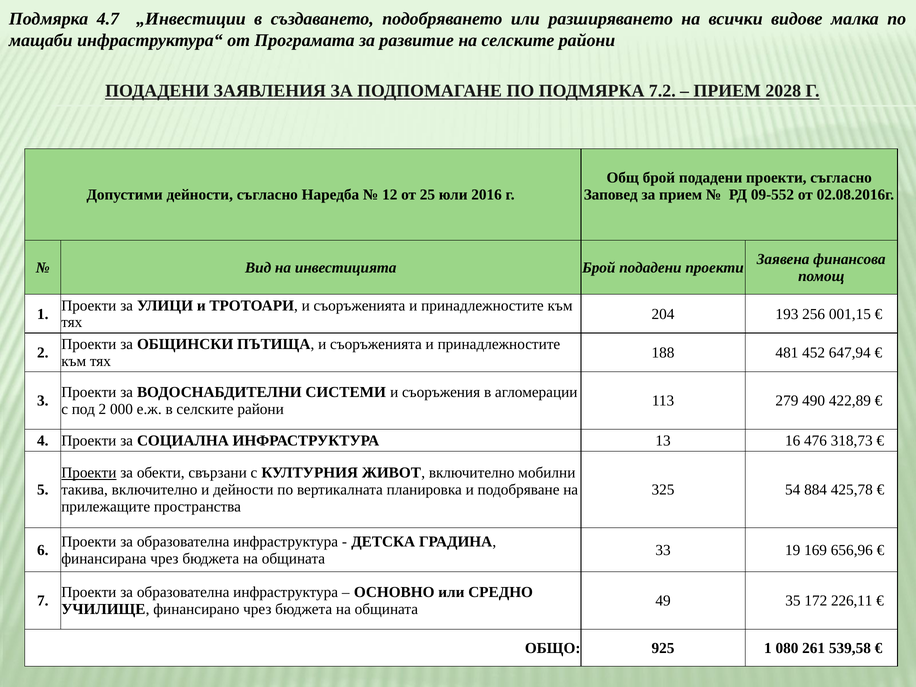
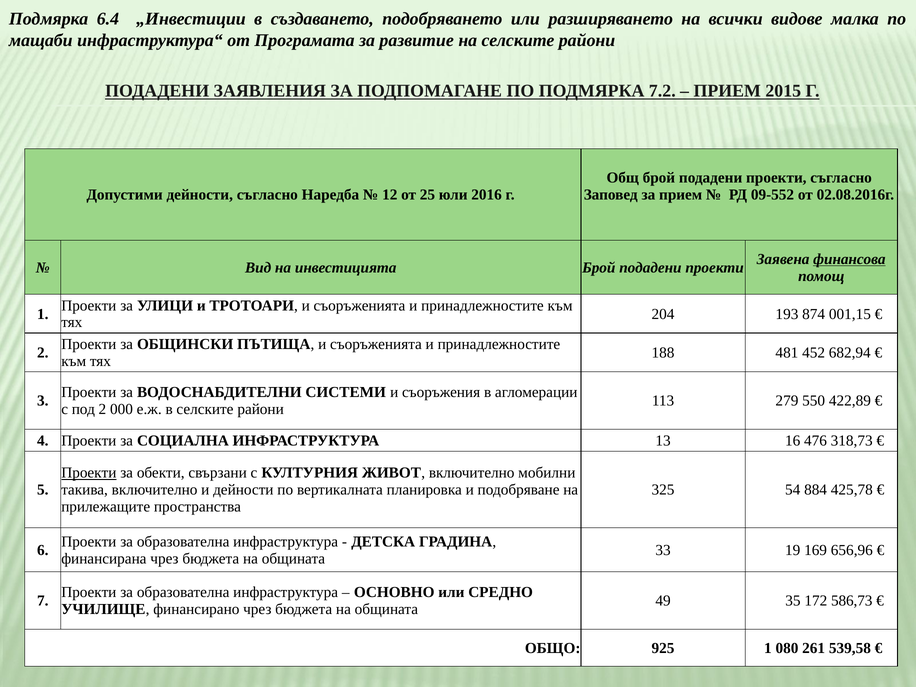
4.7: 4.7 -> 6.4 (108, 19)
2028: 2028 -> 2015 (783, 91)
финансова underline: none -> present (849, 259)
256: 256 -> 874 (814, 314)
647,94: 647,94 -> 682,94 (850, 353)
490: 490 -> 550 (814, 401)
226,11: 226,11 -> 586,73 (852, 601)
